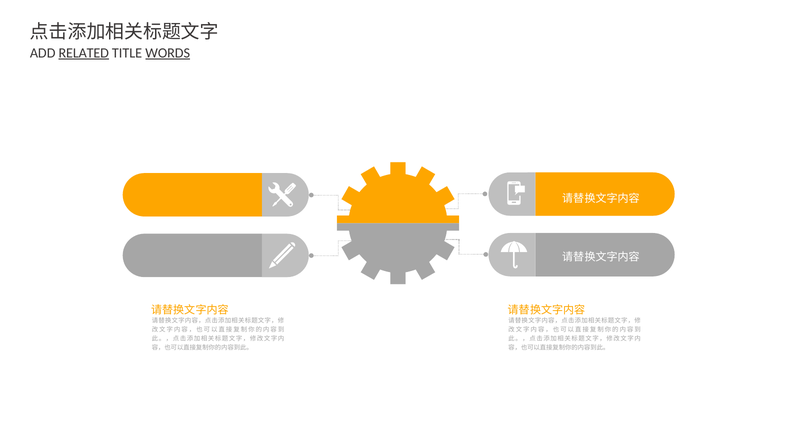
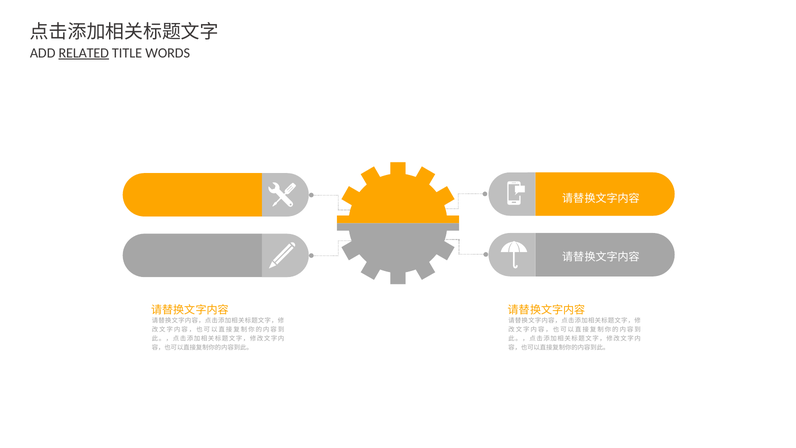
WORDS underline: present -> none (168, 53)
